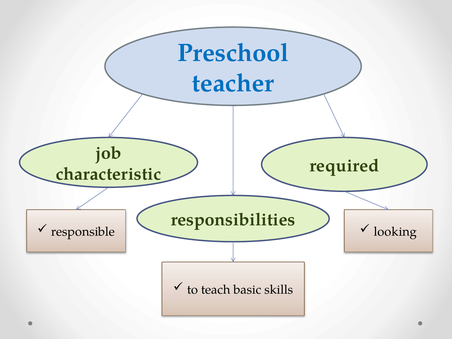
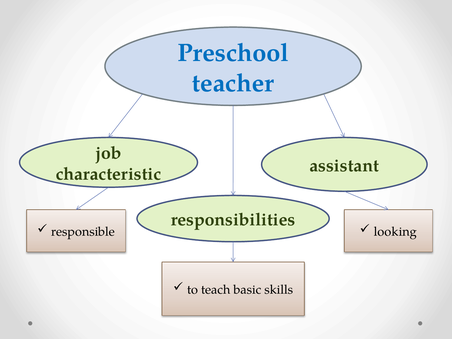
required: required -> assistant (344, 166)
